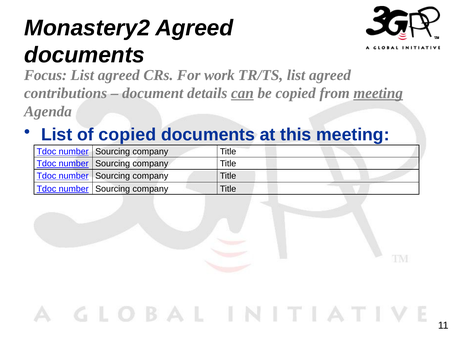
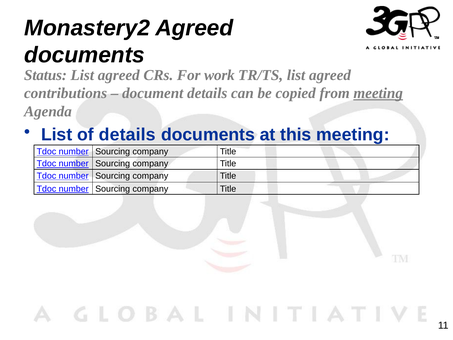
Focus: Focus -> Status (46, 75)
can underline: present -> none (242, 93)
of copied: copied -> details (127, 135)
